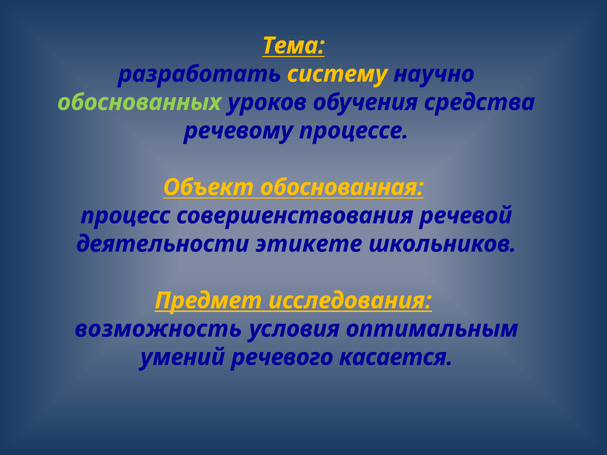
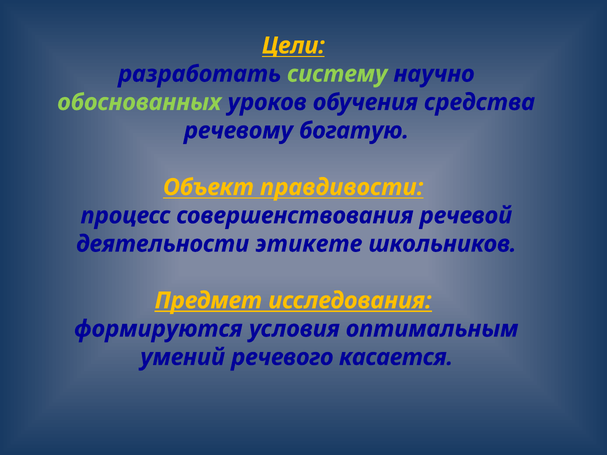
Тема: Тема -> Цели (293, 46)
систему colour: yellow -> light green (337, 74)
процессе: процессе -> богатую (354, 131)
обоснованная: обоснованная -> правдивости (342, 187)
возможность: возможность -> формируются (158, 329)
